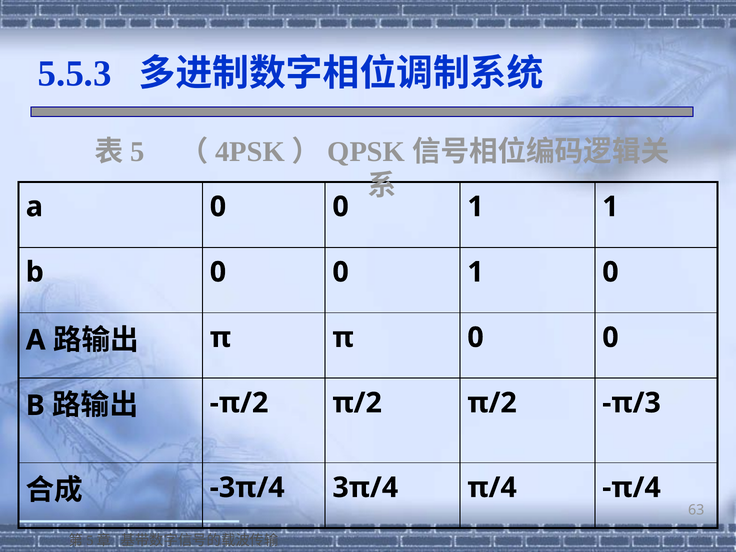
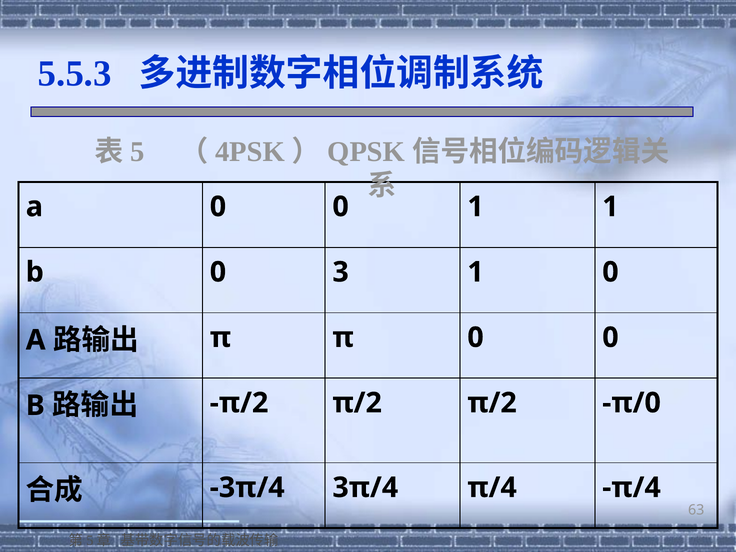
b 0 0: 0 -> 3 (341, 272)
π/3: π/3 -> π/0 (632, 403)
